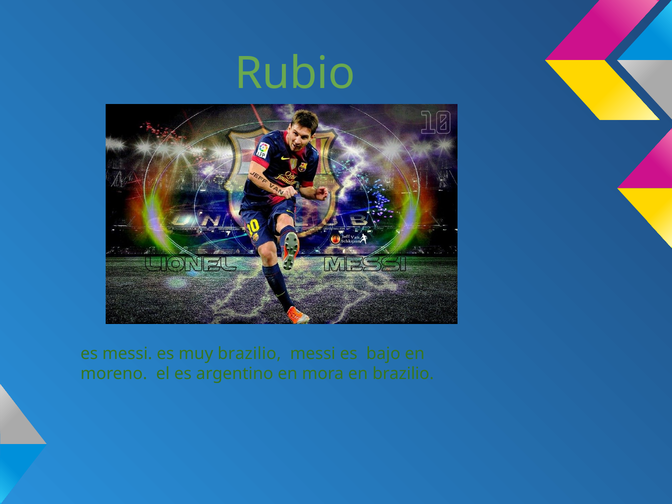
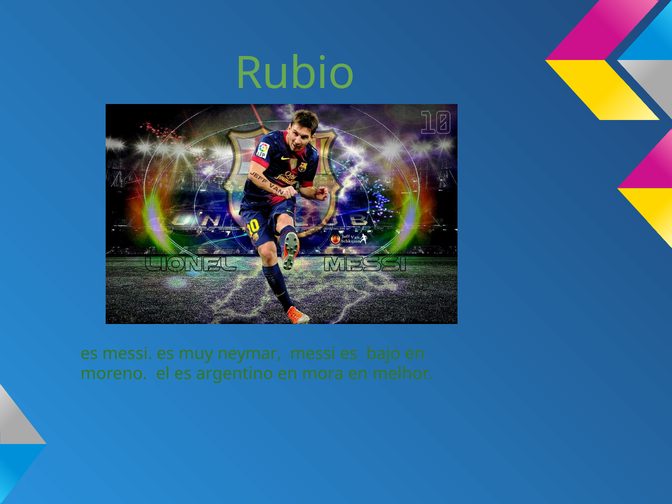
muy brazilio: brazilio -> neymar (250, 354)
en brazilio: brazilio -> melhor (403, 374)
